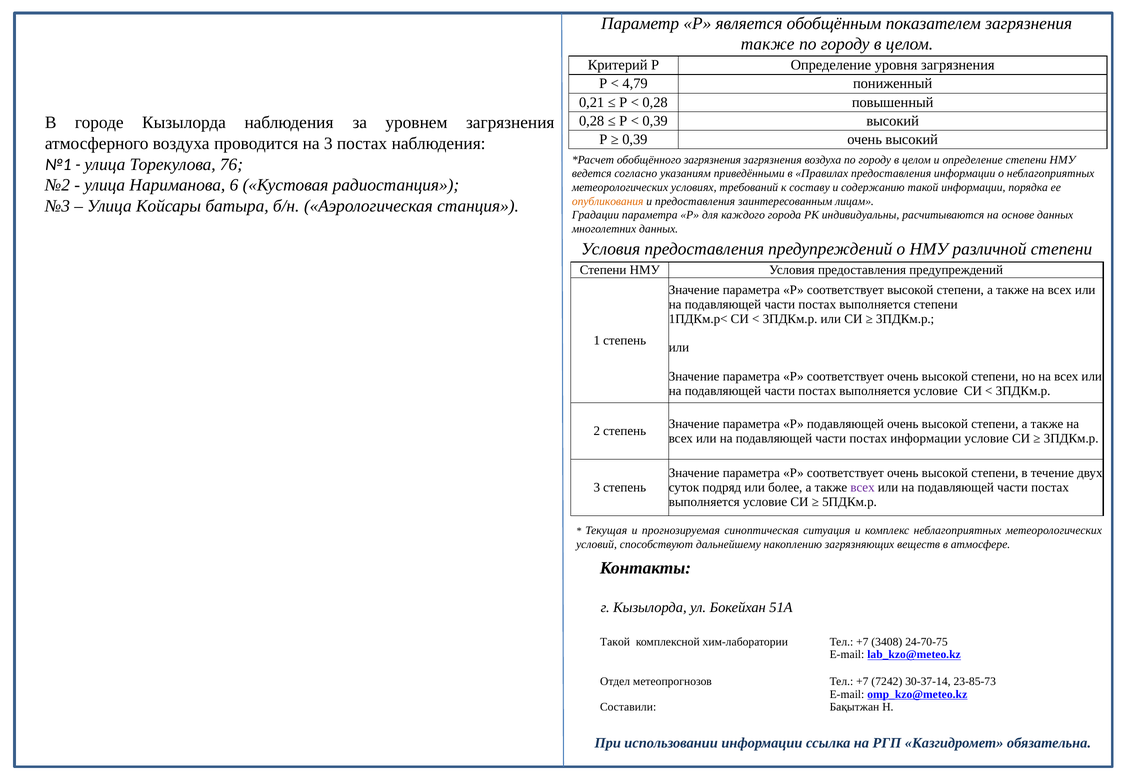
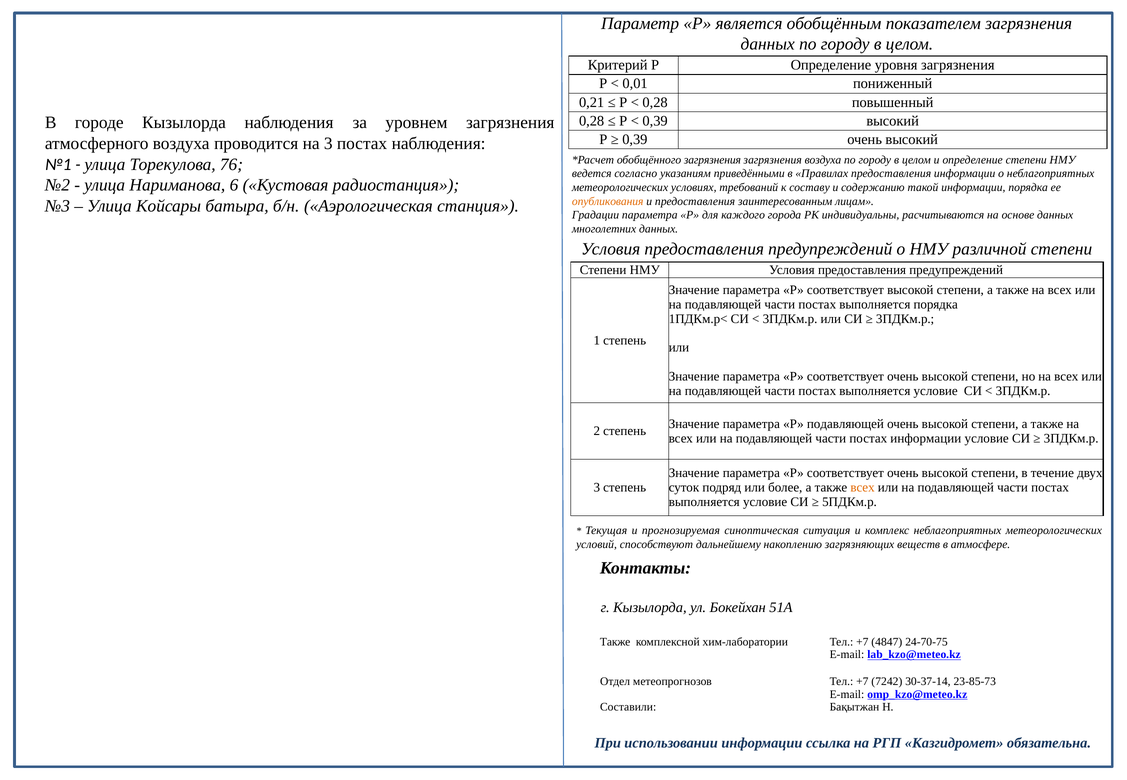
также: также -> данных (768, 44)
4,79: 4,79 -> 0,01 (635, 84)
выполняется степени: степени -> порядка (936, 304)
всех colour: purple -> orange (863, 488)
Такой: Такой -> Также (615, 642)
3408: 3408 -> 4847 (887, 642)
